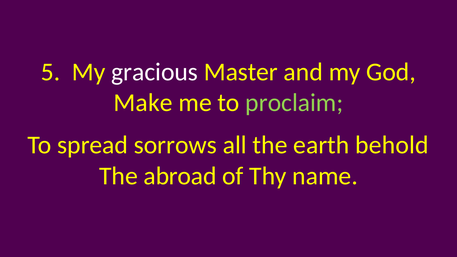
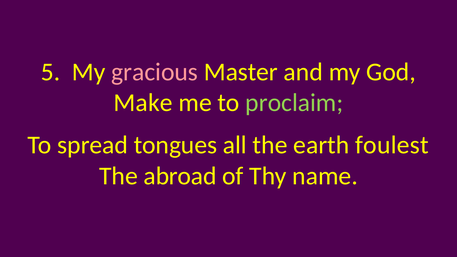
gracious colour: white -> pink (155, 72)
sorrows: sorrows -> tongues (175, 145)
behold: behold -> foulest (392, 145)
